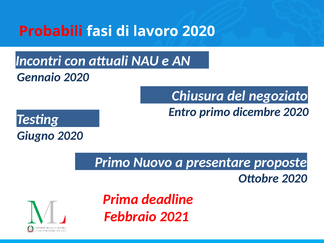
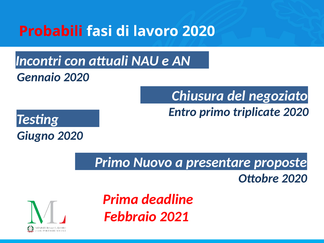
dicembre: dicembre -> triplicate (257, 112)
